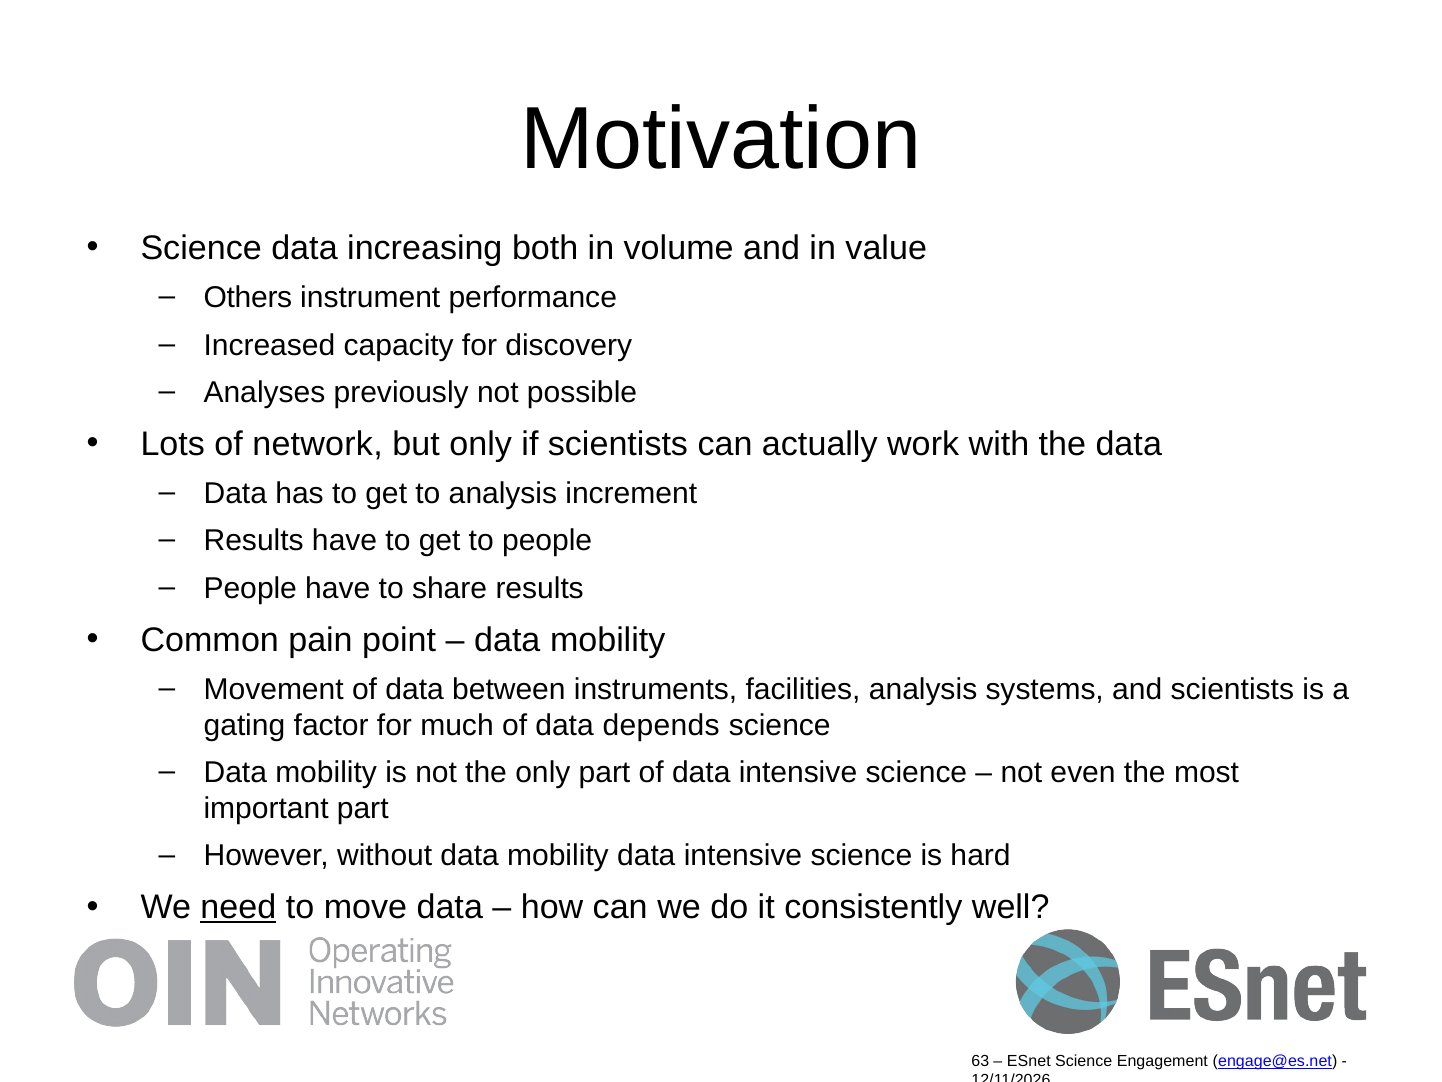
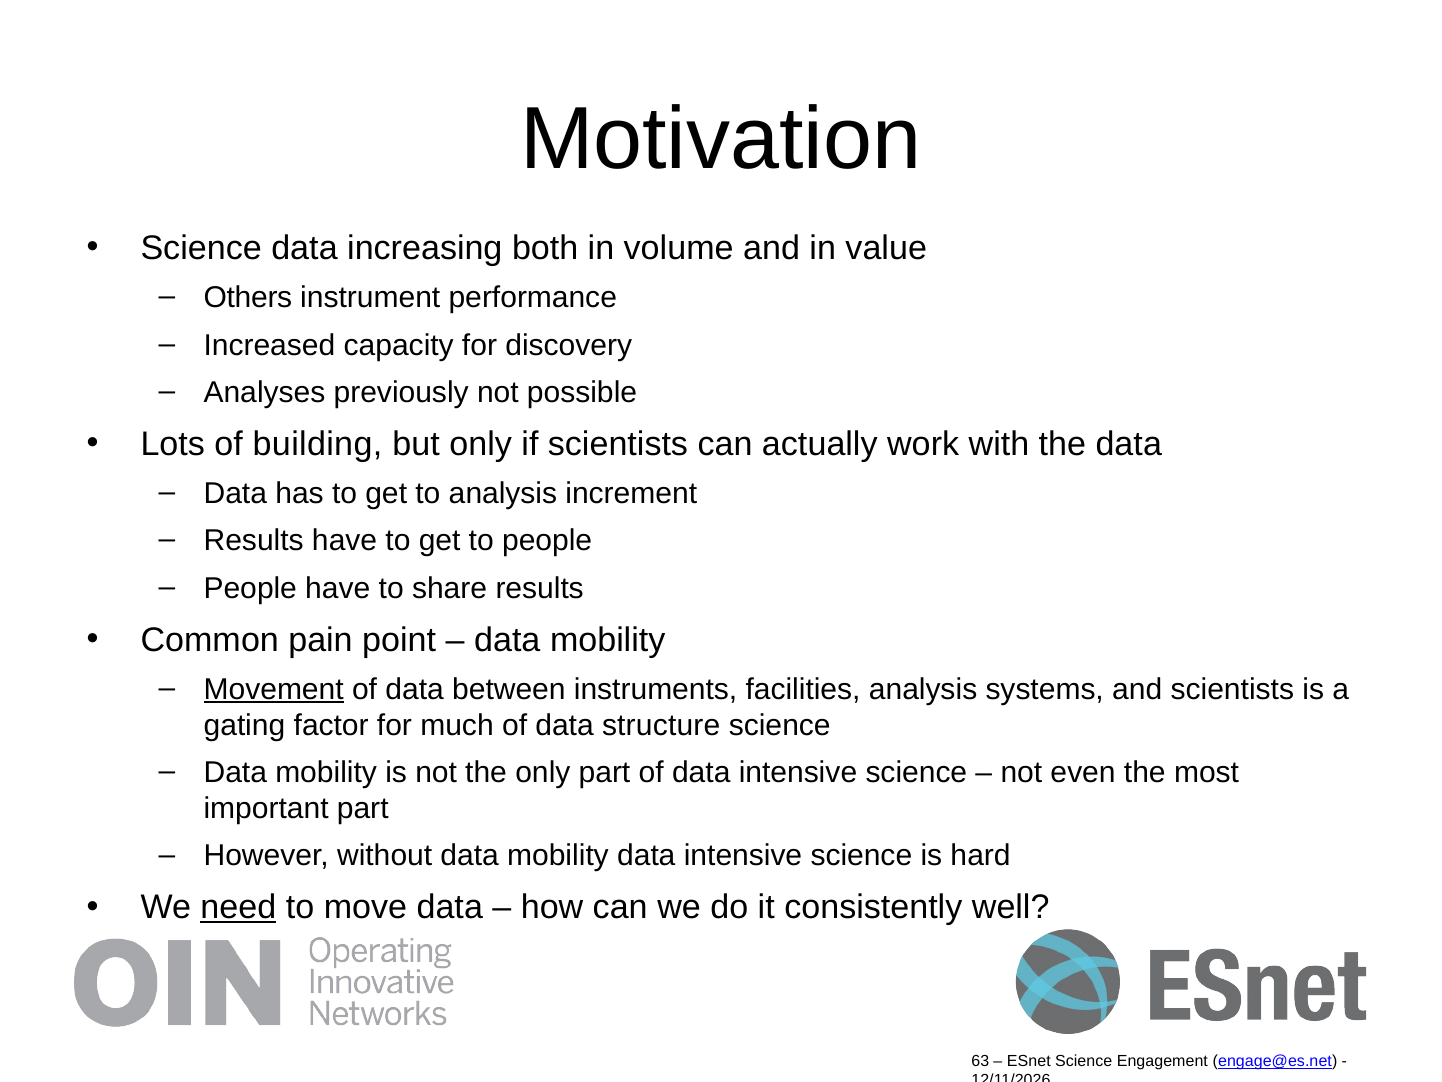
network: network -> building (317, 444)
Movement underline: none -> present (274, 689)
depends: depends -> structure (661, 725)
